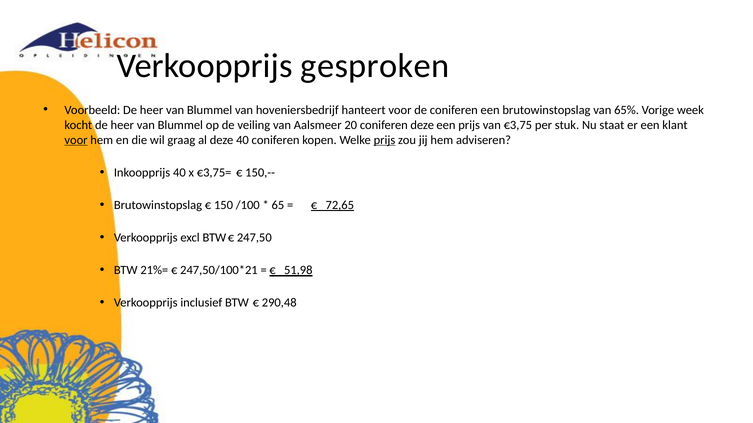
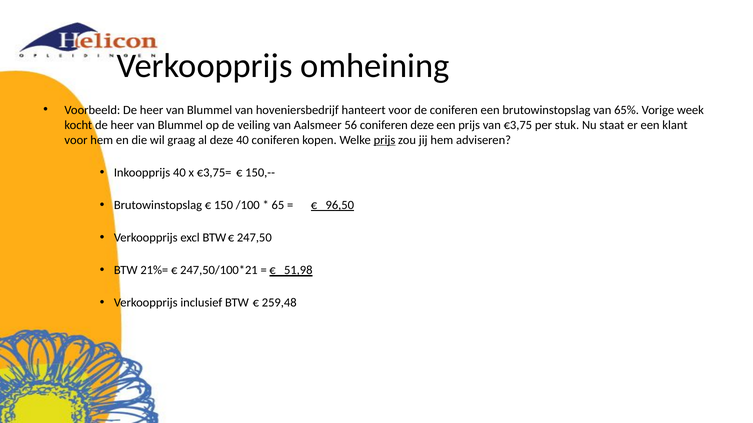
gesproken: gesproken -> omheining (375, 66)
20: 20 -> 56 (351, 125)
voor underline: present -> none (76, 140)
72,65: 72,65 -> 96,50 (340, 205)
290,48: 290,48 -> 259,48 (279, 303)
